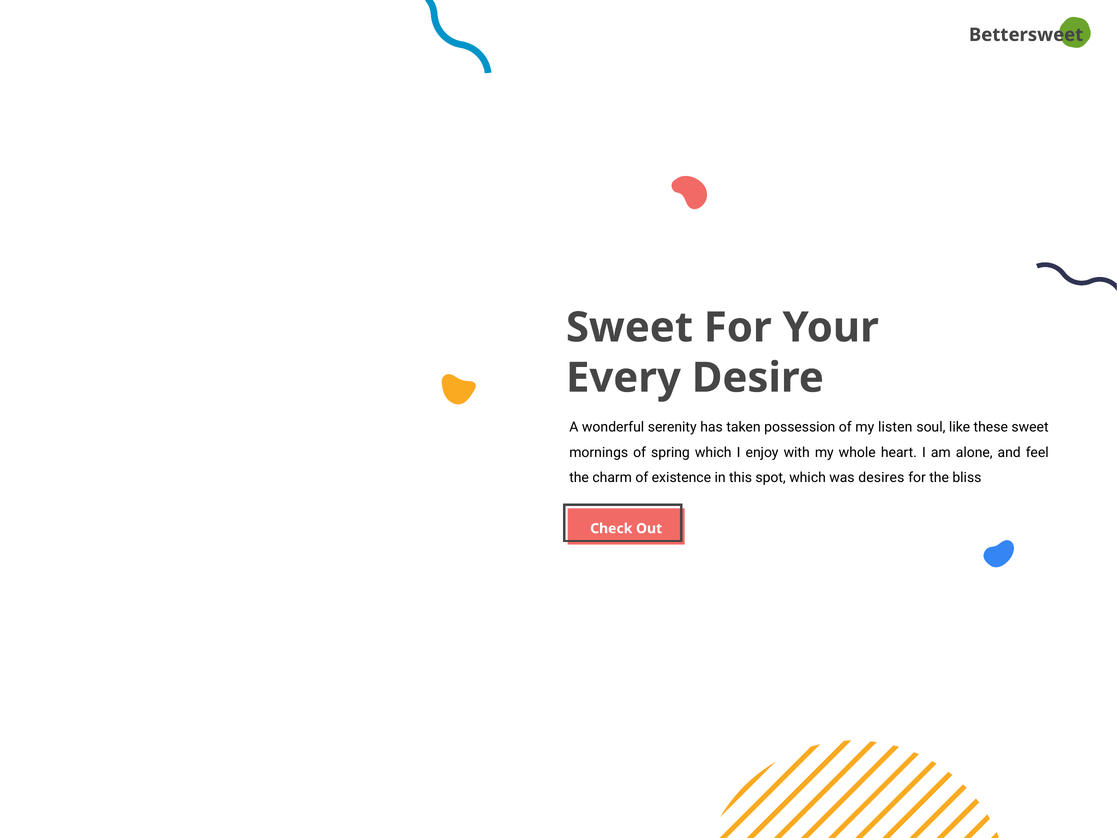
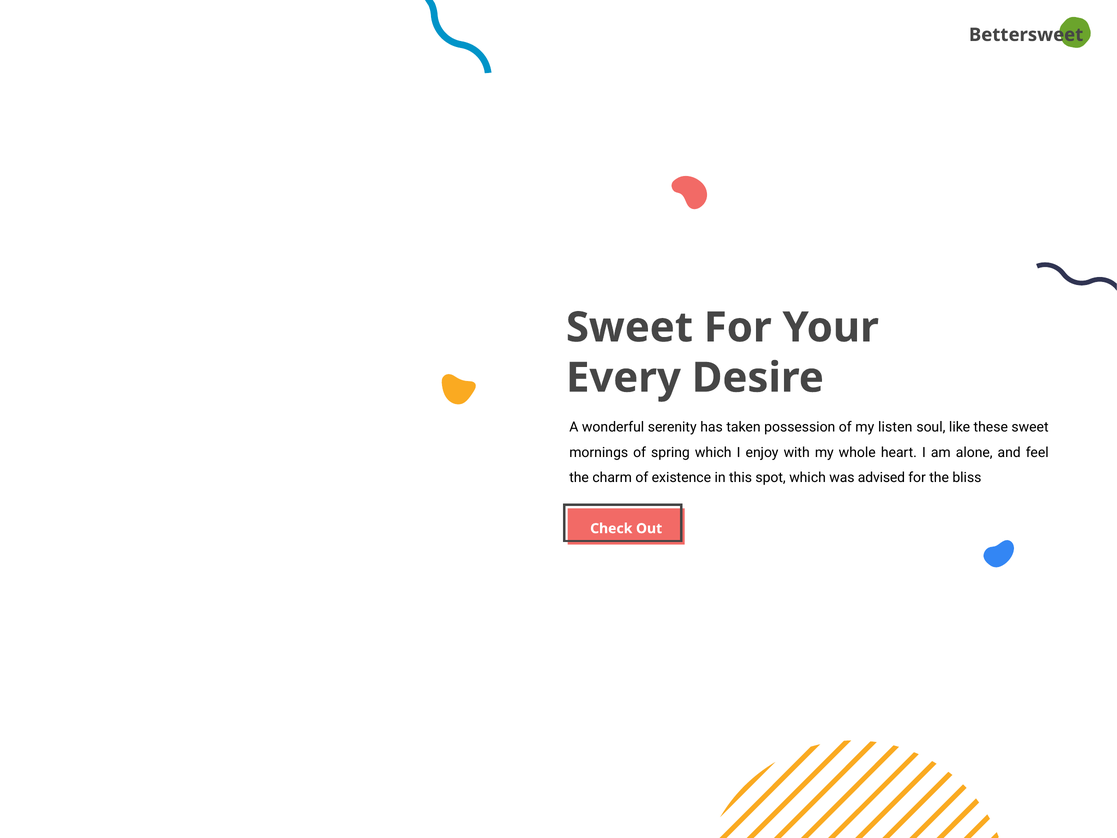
desires: desires -> advised (881, 478)
